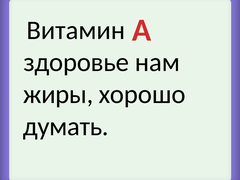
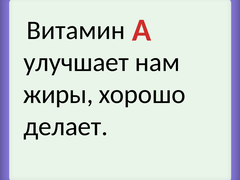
здоровье: здоровье -> улучшает (76, 62)
думать: думать -> делает (66, 126)
